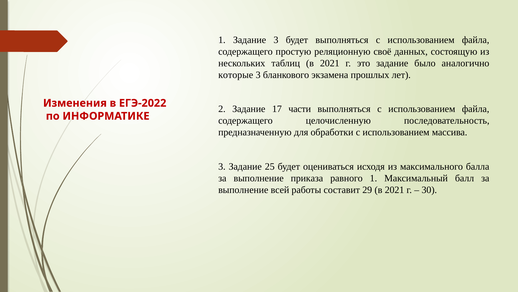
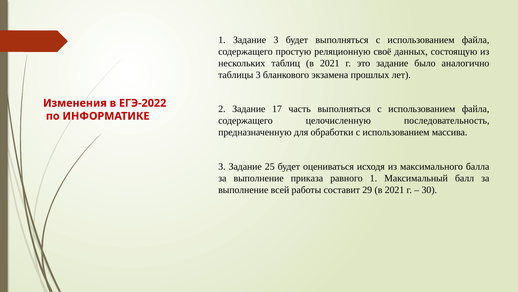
которые: которые -> таблицы (236, 75)
части: части -> часть (300, 109)
